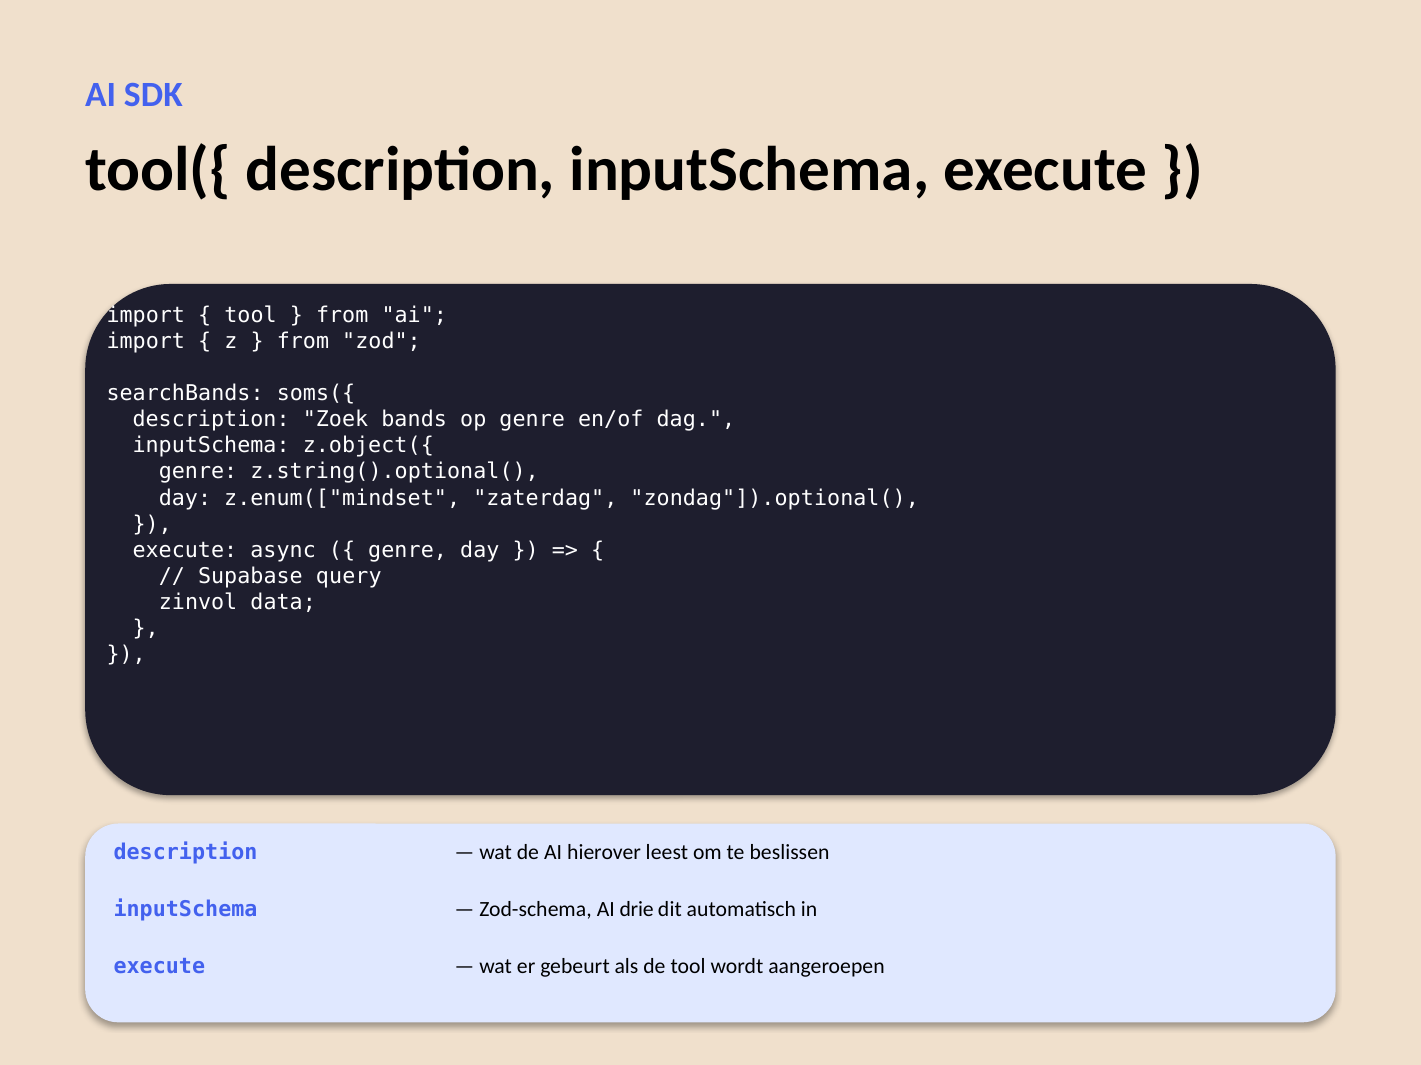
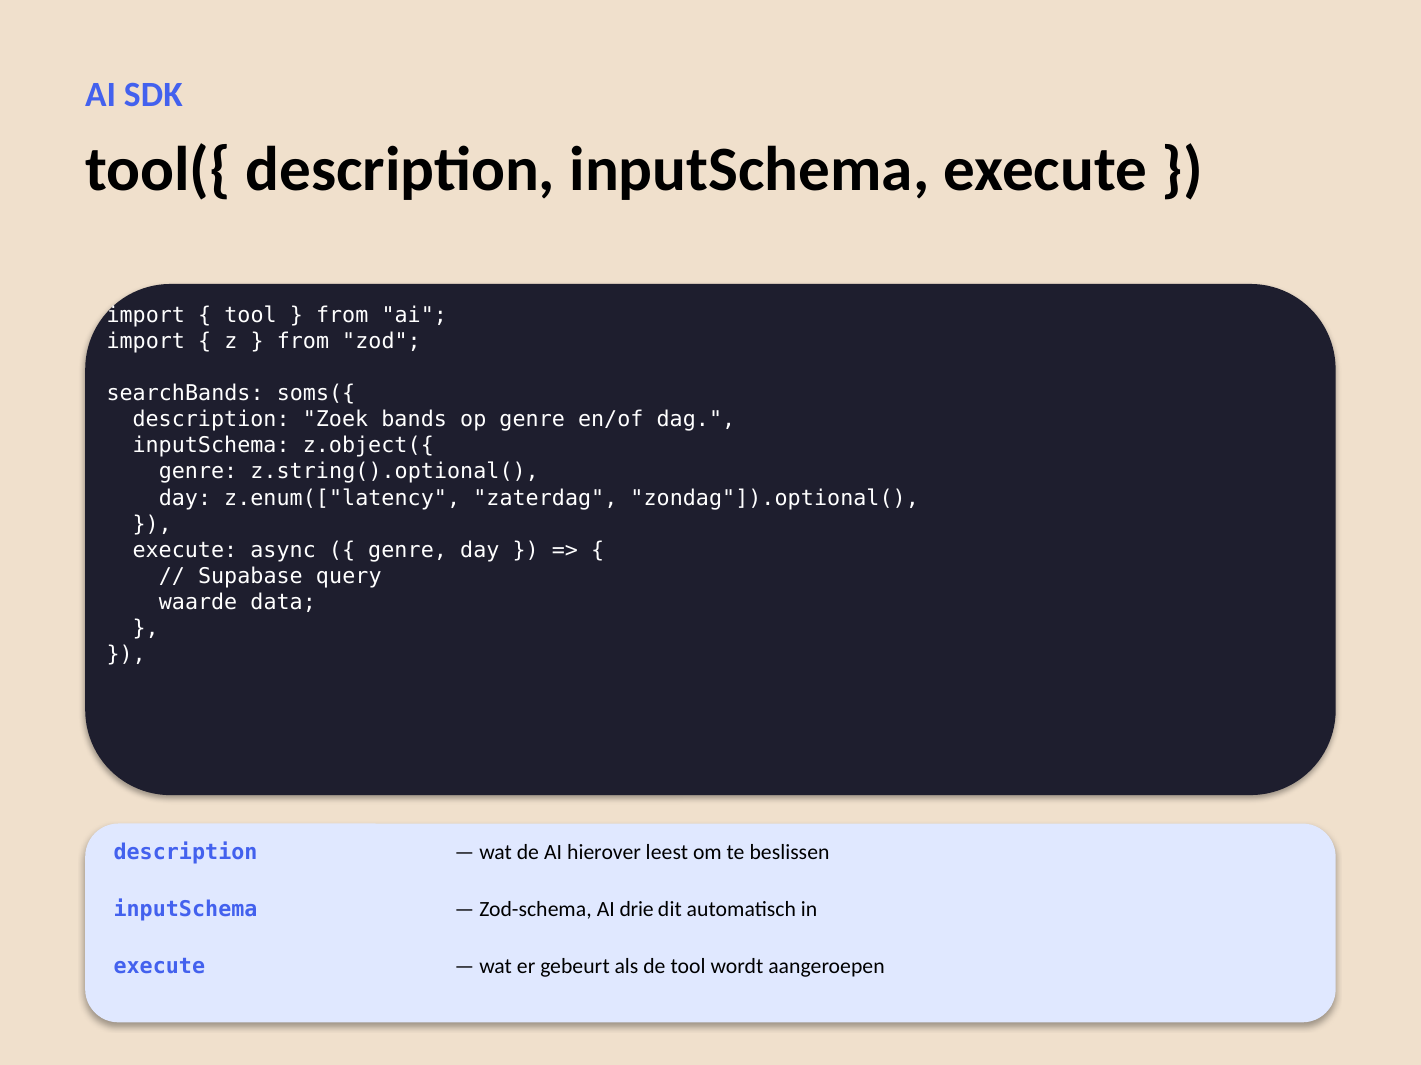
z.enum(["mindset: z.enum(["mindset -> z.enum(["latency (342, 498)
zinvol: zinvol -> waarde (198, 603)
